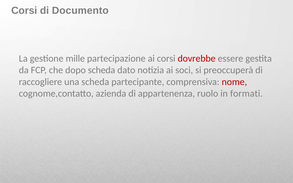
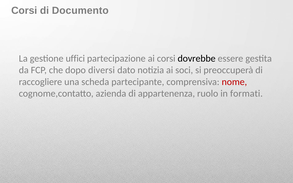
mille: mille -> uffici (75, 58)
dovrebbe colour: red -> black (197, 58)
dopo scheda: scheda -> diversi (102, 70)
